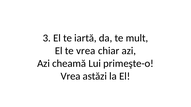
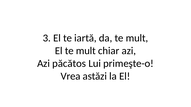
El te vrea: vrea -> mult (86, 51)
cheamă: cheamă -> păcătos (69, 64)
